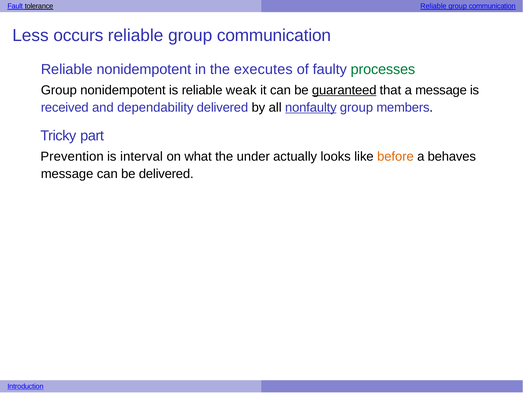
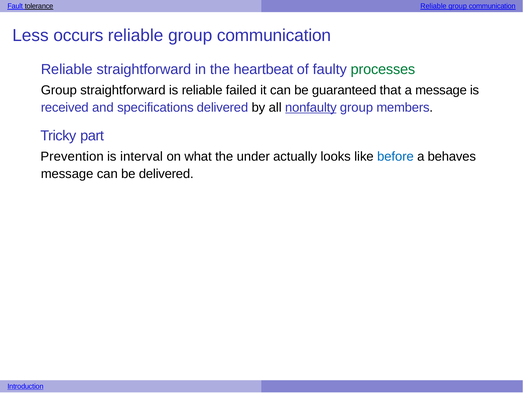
Reliable nonidempotent: nonidempotent -> straightforward (144, 69)
executes: executes -> heartbeat (263, 69)
Group nonidempotent: nonidempotent -> straightforward (123, 90)
weak: weak -> failed (241, 90)
guaranteed underline: present -> none (344, 90)
dependability: dependability -> specifications (155, 107)
before colour: orange -> blue (395, 156)
